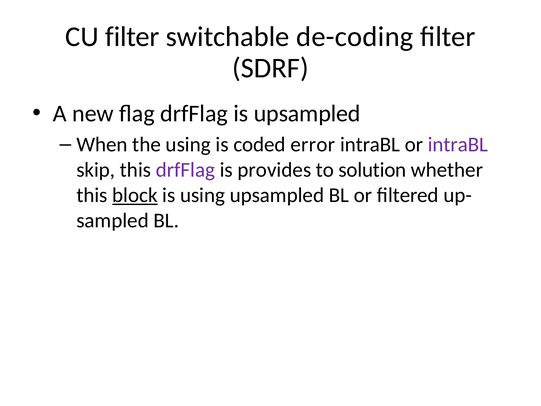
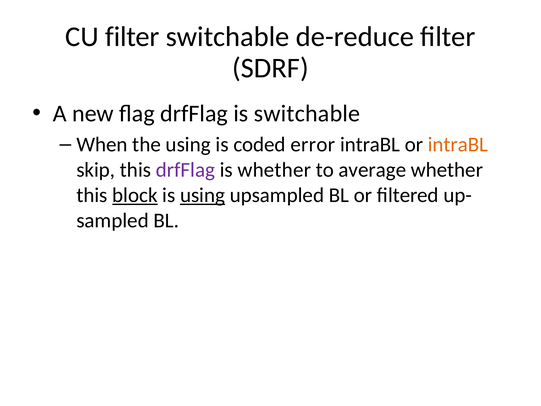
de-coding: de-coding -> de-reduce (355, 37)
is upsampled: upsampled -> switchable (307, 113)
intraBL colour: purple -> orange (458, 145)
is provides: provides -> whether (274, 170)
solution: solution -> average (372, 170)
using underline: none -> present (203, 195)
